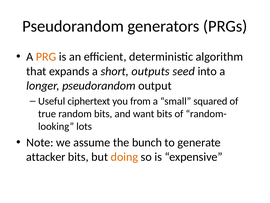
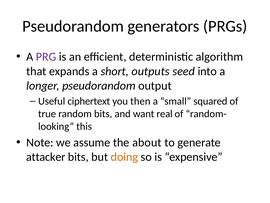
PRG colour: orange -> purple (46, 57)
from: from -> then (140, 101)
want bits: bits -> real (164, 114)
lots: lots -> this (84, 126)
bunch: bunch -> about (147, 142)
